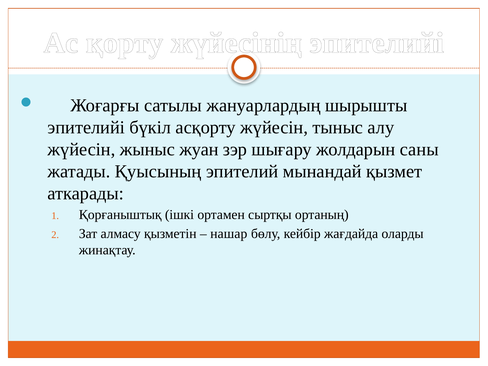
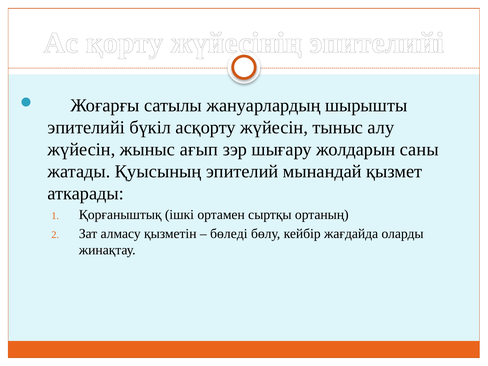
жуан: жуан -> ағып (199, 149)
нашар: нашар -> бөледі (229, 234)
